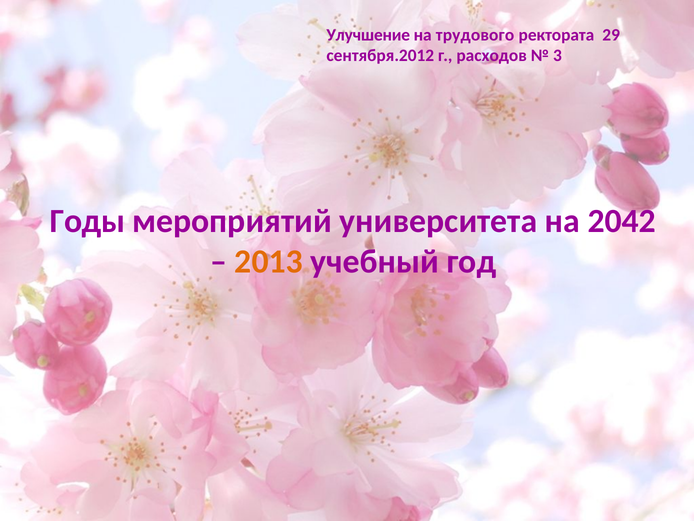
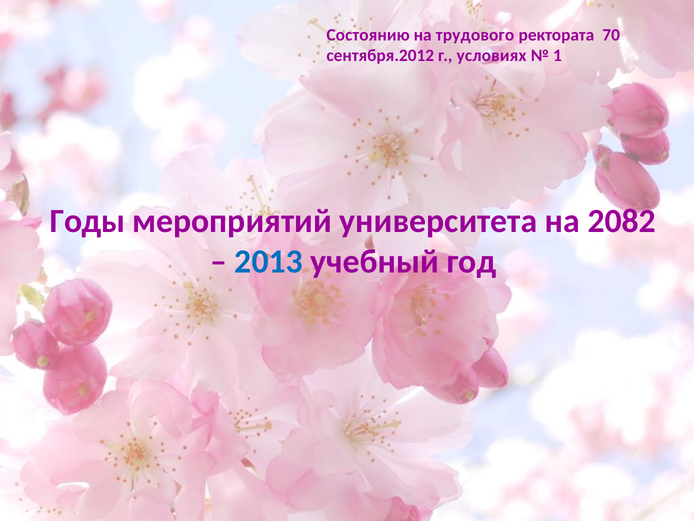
Улучшение: Улучшение -> Состоянию (368, 35)
29: 29 -> 70 (611, 35)
расходов: расходов -> условиях (492, 56)
3: 3 -> 1 (557, 56)
2042: 2042 -> 2082 (622, 221)
2013 colour: orange -> blue (269, 261)
